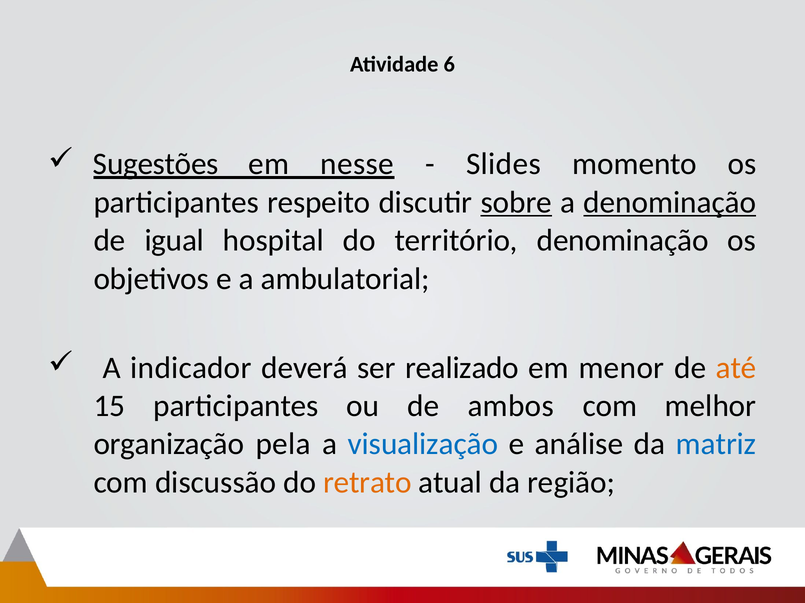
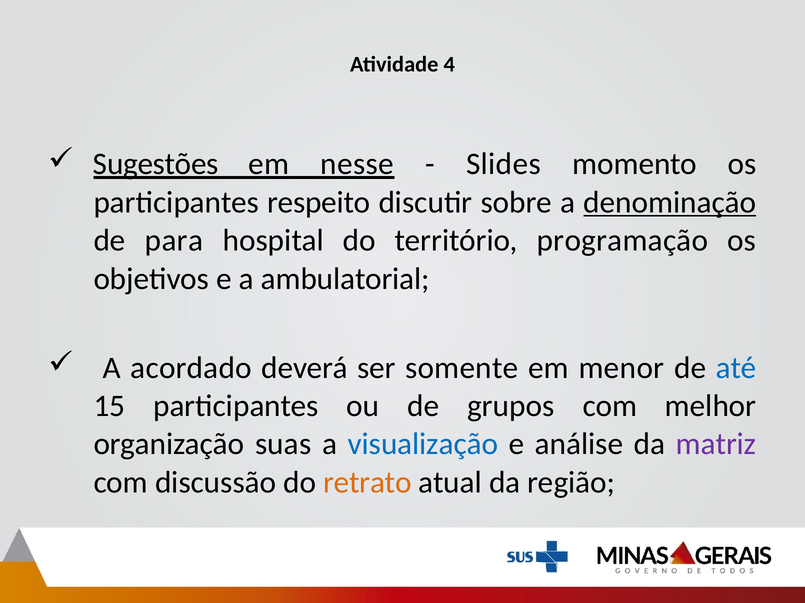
6: 6 -> 4 (449, 65)
sobre underline: present -> none (516, 203)
igual: igual -> para (174, 241)
território denominação: denominação -> programação (622, 241)
indicador: indicador -> acordado (191, 368)
realizado: realizado -> somente (462, 368)
até colour: orange -> blue (736, 368)
ambos: ambos -> grupos (511, 406)
pela: pela -> suas (283, 445)
matriz colour: blue -> purple (716, 445)
